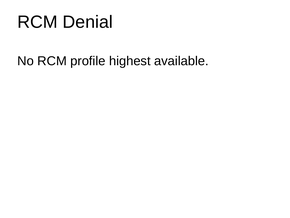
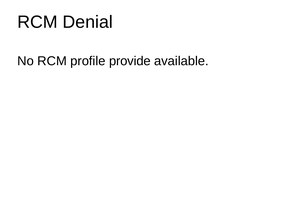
highest: highest -> provide (130, 61)
